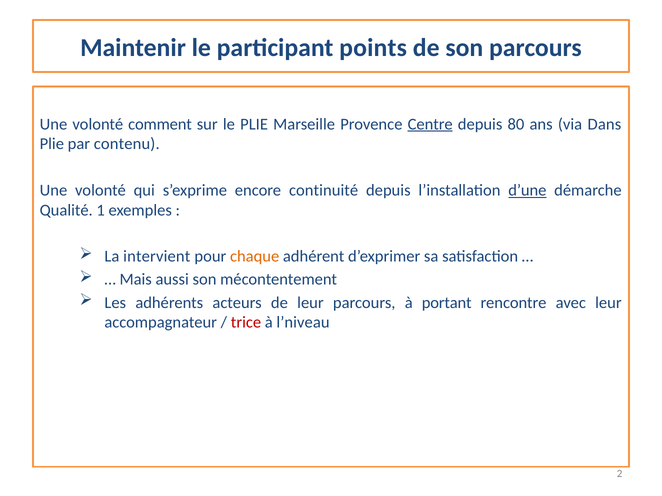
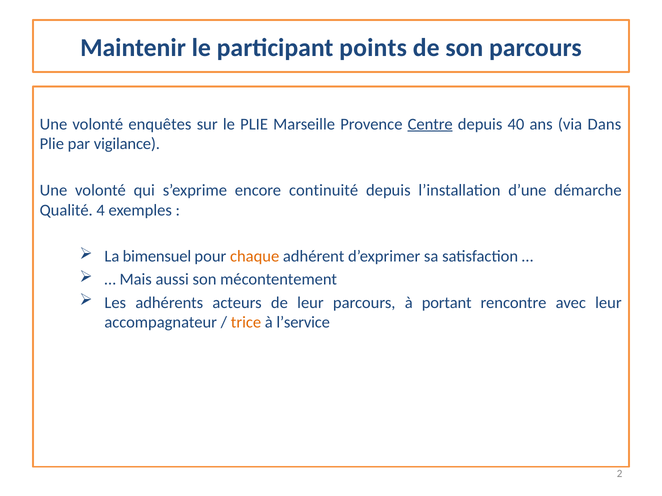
comment: comment -> enquêtes (160, 124)
80: 80 -> 40 (516, 124)
contenu: contenu -> vigilance (127, 144)
d’une underline: present -> none (527, 190)
1: 1 -> 4 (101, 210)
intervient: intervient -> bimensuel (157, 257)
trice colour: red -> orange (246, 323)
l’niveau: l’niveau -> l’service (303, 323)
